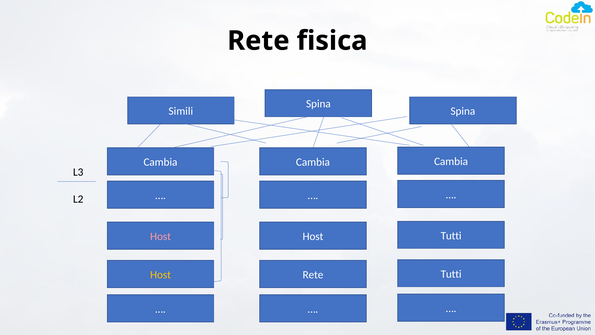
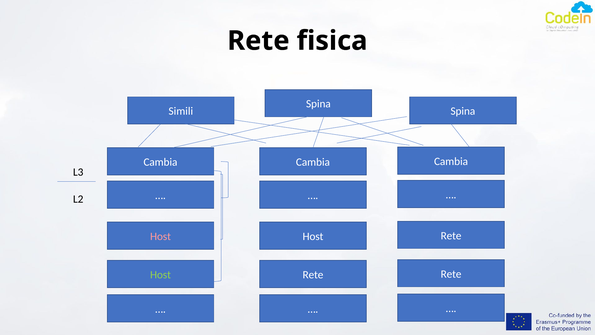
Tutti: Tutti -> Rete (451, 235)
Tutti: Tutti -> Rete (451, 274)
Host colour: yellow -> light green (161, 274)
